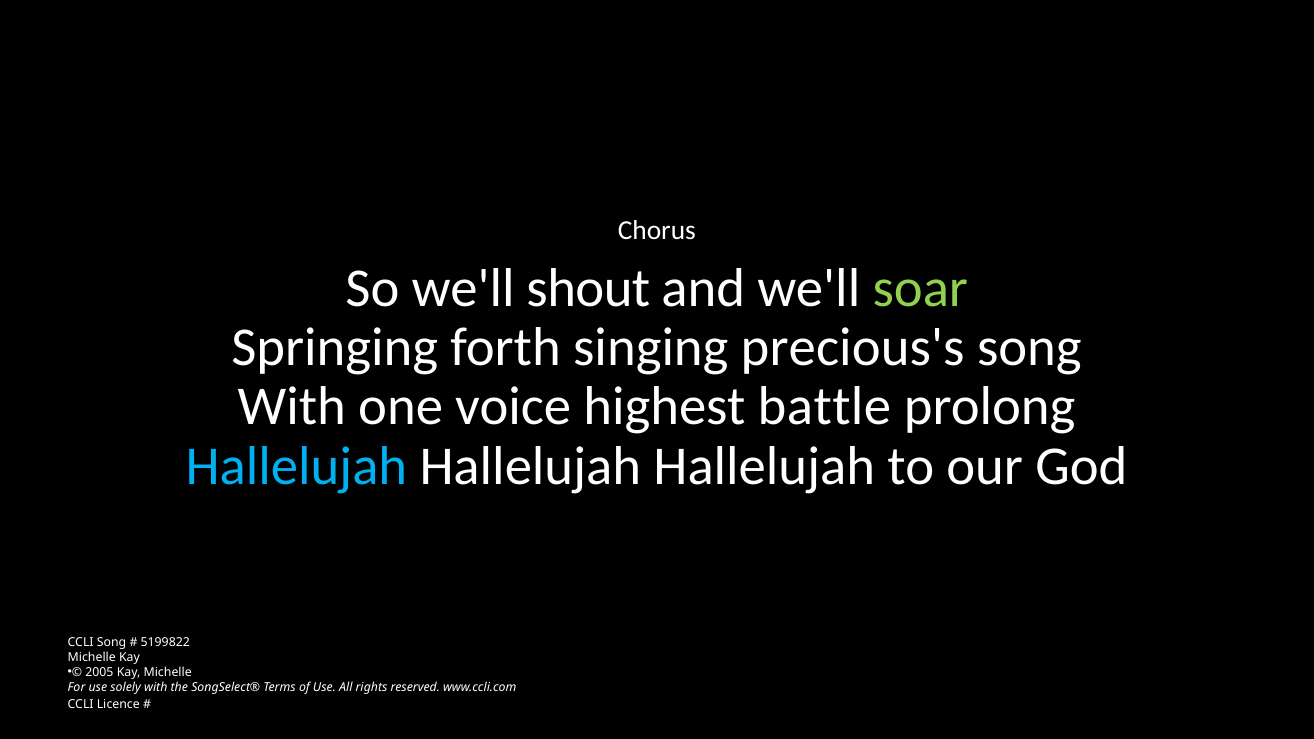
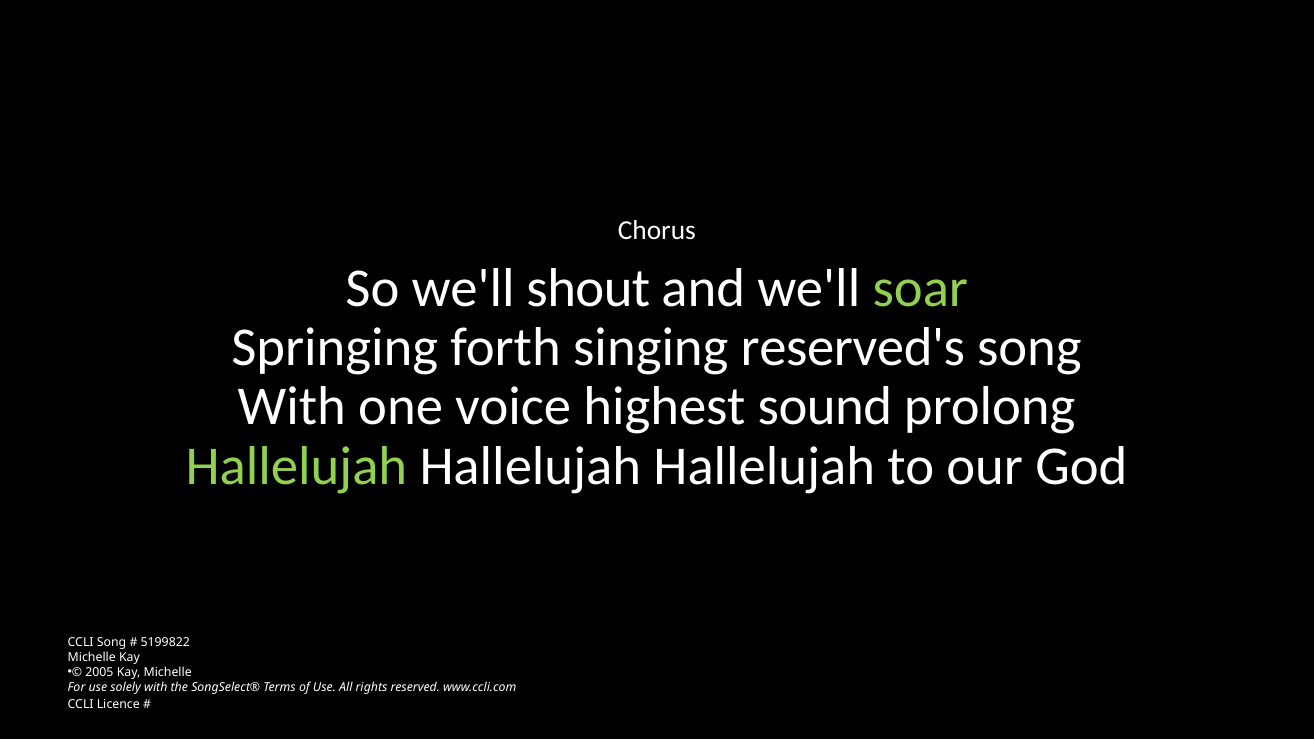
precious's: precious's -> reserved's (853, 348)
battle: battle -> sound (825, 407)
Hallelujah colour: light blue -> light green (296, 466)
